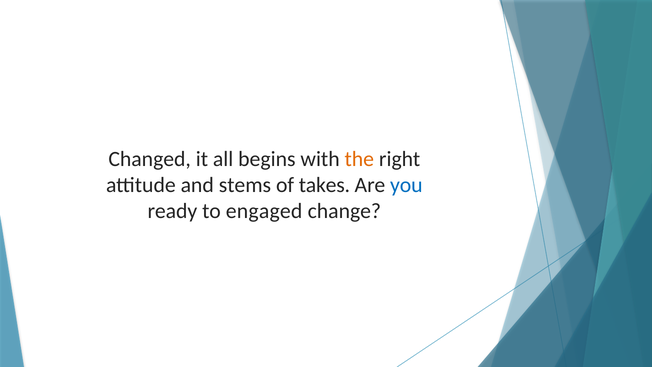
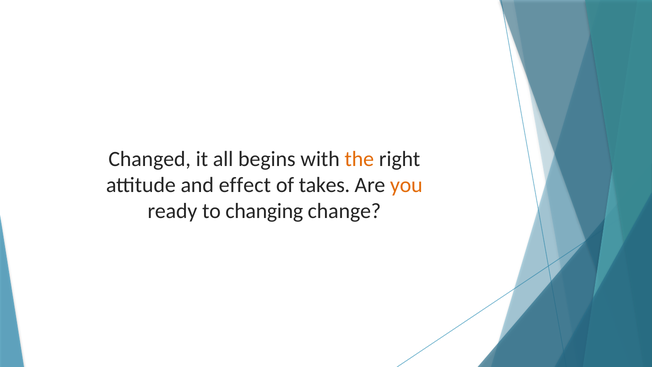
stems: stems -> effect (245, 185)
you colour: blue -> orange (406, 185)
engaged: engaged -> changing (264, 211)
